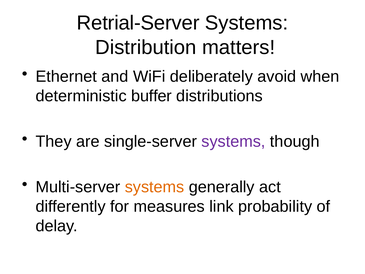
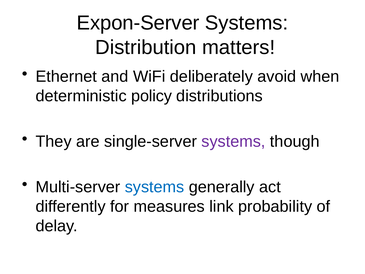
Retrial-Server: Retrial-Server -> Expon-Server (138, 23)
buffer: buffer -> policy (152, 96)
systems colour: orange -> blue (155, 187)
